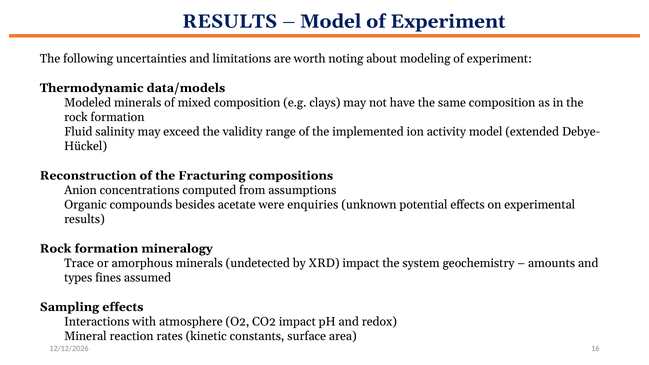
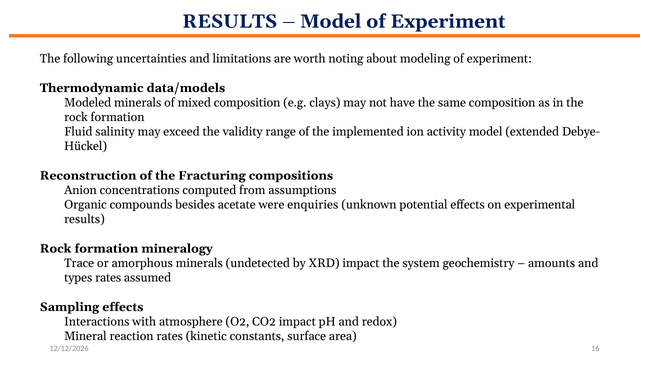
types fines: fines -> rates (108, 278)
